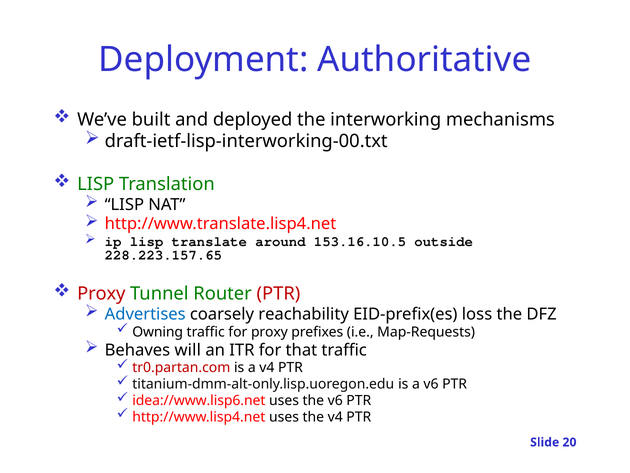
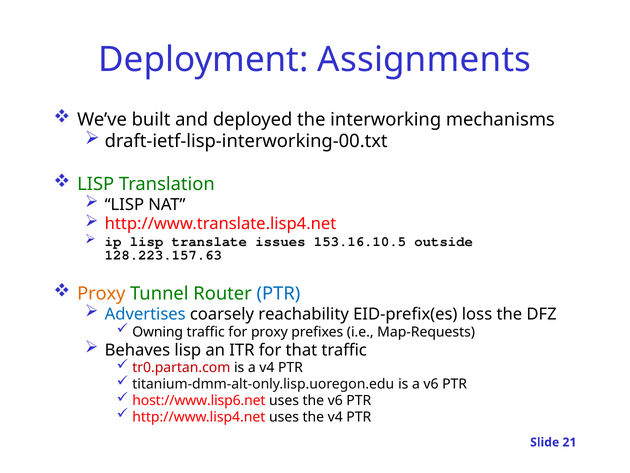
Authoritative: Authoritative -> Assignments (424, 60)
around: around -> issues (280, 241)
228.223.157.65: 228.223.157.65 -> 128.223.157.63 (163, 255)
Proxy colour: red -> orange (101, 293)
PTR colour: red -> blue (278, 293)
Behaves will: will -> lisp (188, 350)
idea://www.lisp6.net: idea://www.lisp6.net -> host://www.lisp6.net (199, 400)
20: 20 -> 21 (569, 442)
